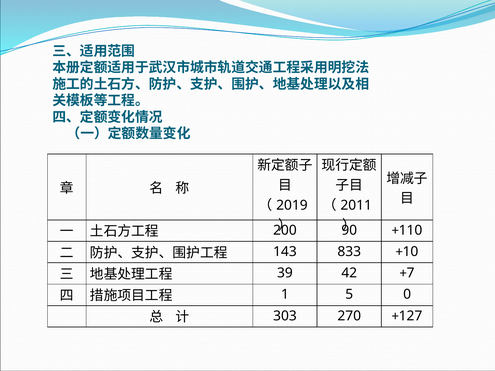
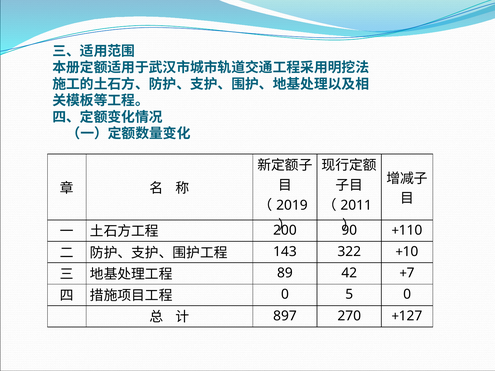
833: 833 -> 322 (349, 252)
39: 39 -> 89 (285, 273)
1: 1 -> 0 (285, 295)
303: 303 -> 897 (285, 316)
